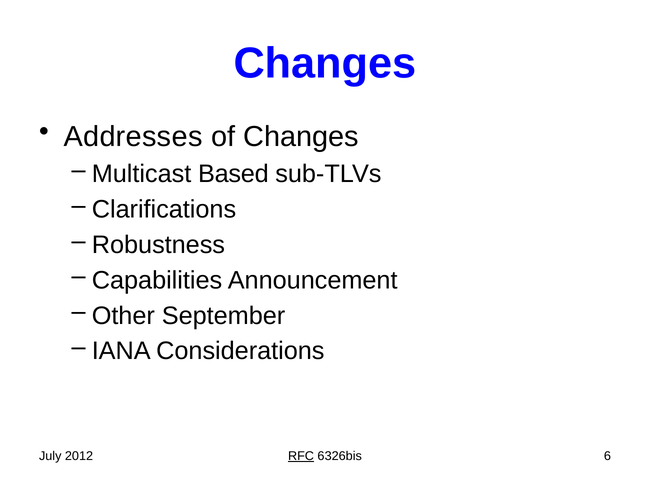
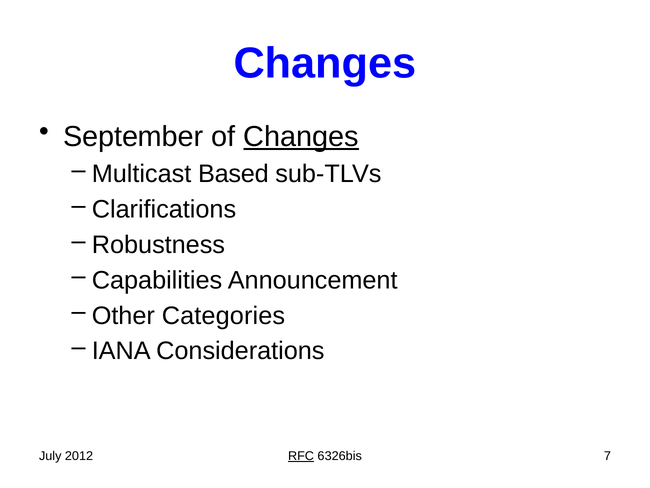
Addresses: Addresses -> September (133, 136)
Changes underline: none -> present (301, 136)
September: September -> Categories (223, 315)
6: 6 -> 7 (607, 456)
